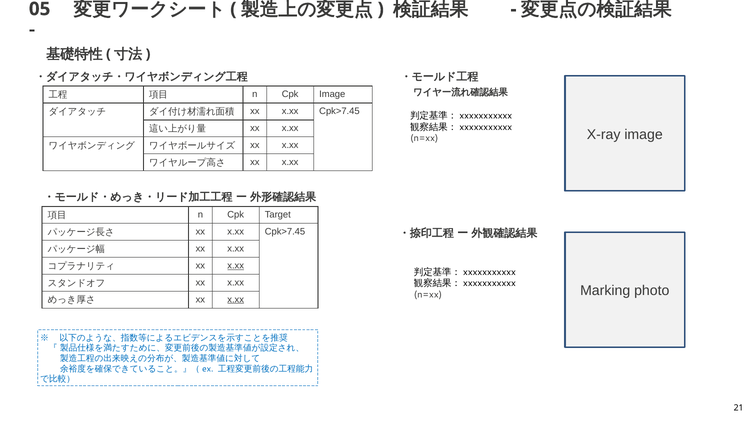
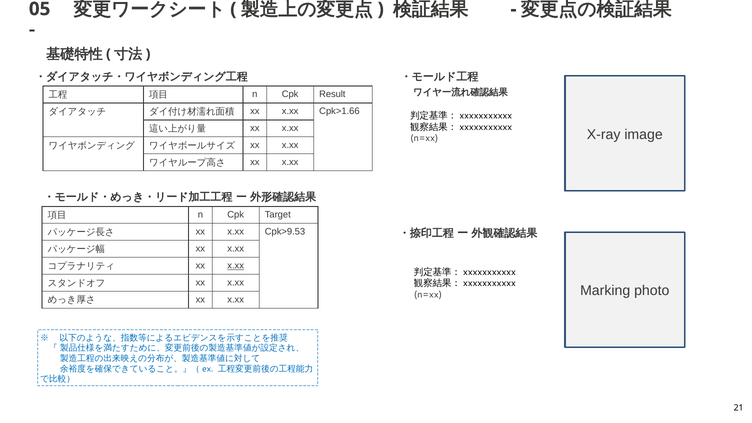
Cpk Image: Image -> Result (332, 94)
Cpk>7.45: Cpk>7.45 -> Cpk>1.66 (339, 111)
Cpk>7.45: Cpk>7.45 -> Cpk>9.53 (285, 232)
x.xx underline: present -> none (236, 299)
